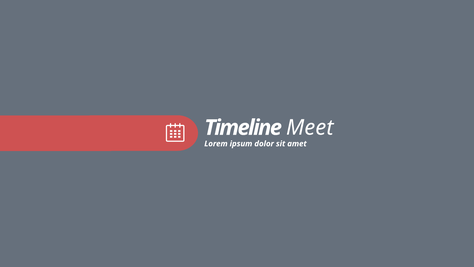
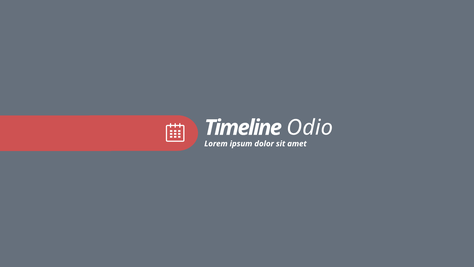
Meet: Meet -> Odio (310, 127)
